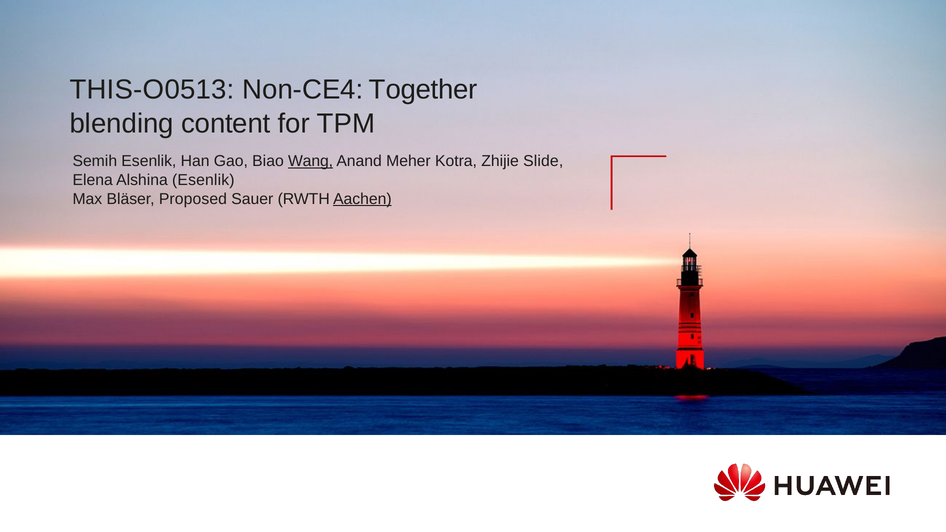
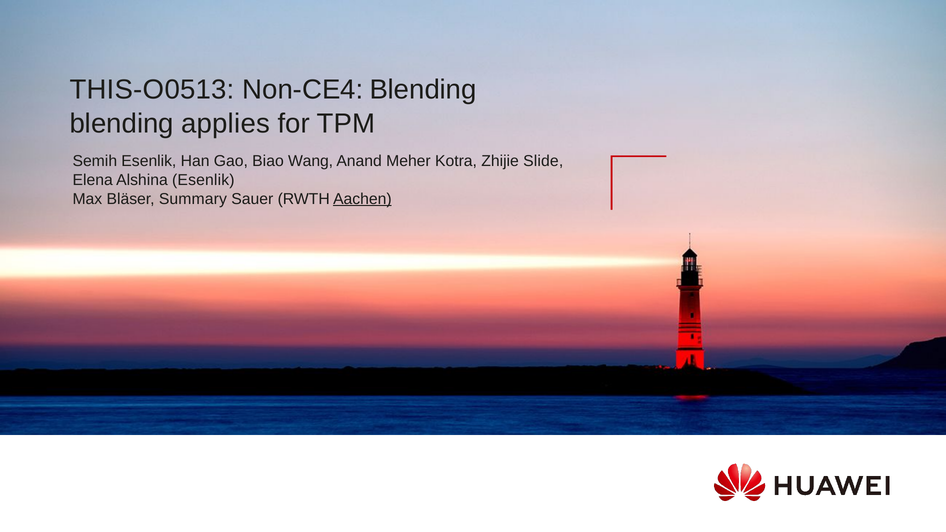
Non-CE4 Together: Together -> Blending (423, 90)
content: content -> applies (226, 124)
Wang underline: present -> none (311, 161)
Proposed: Proposed -> Summary (193, 199)
